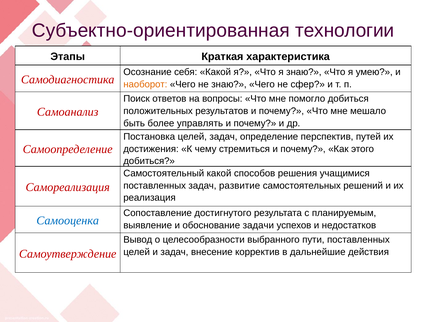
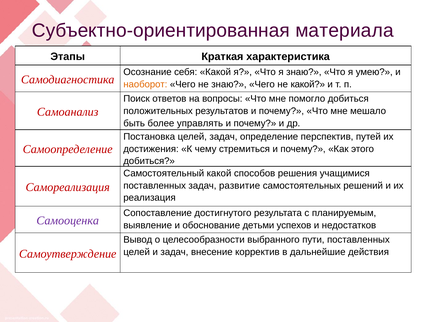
технологии: технологии -> материала (345, 30)
не сфер: сфер -> какой (308, 84)
Самооценка colour: blue -> purple (68, 221)
задачи: задачи -> детьми (258, 226)
